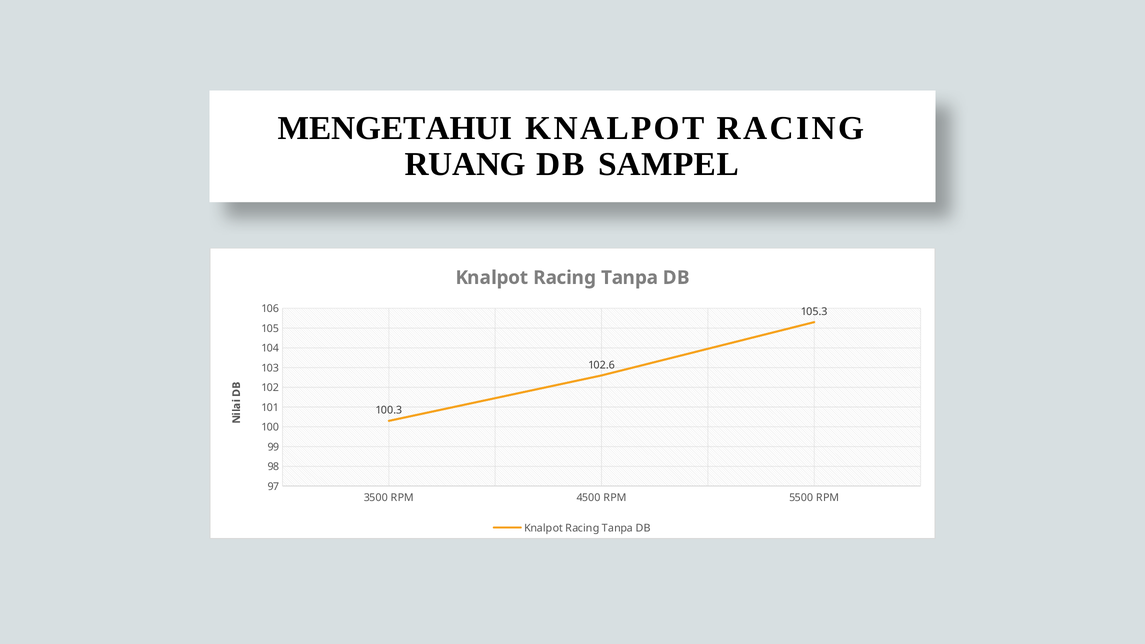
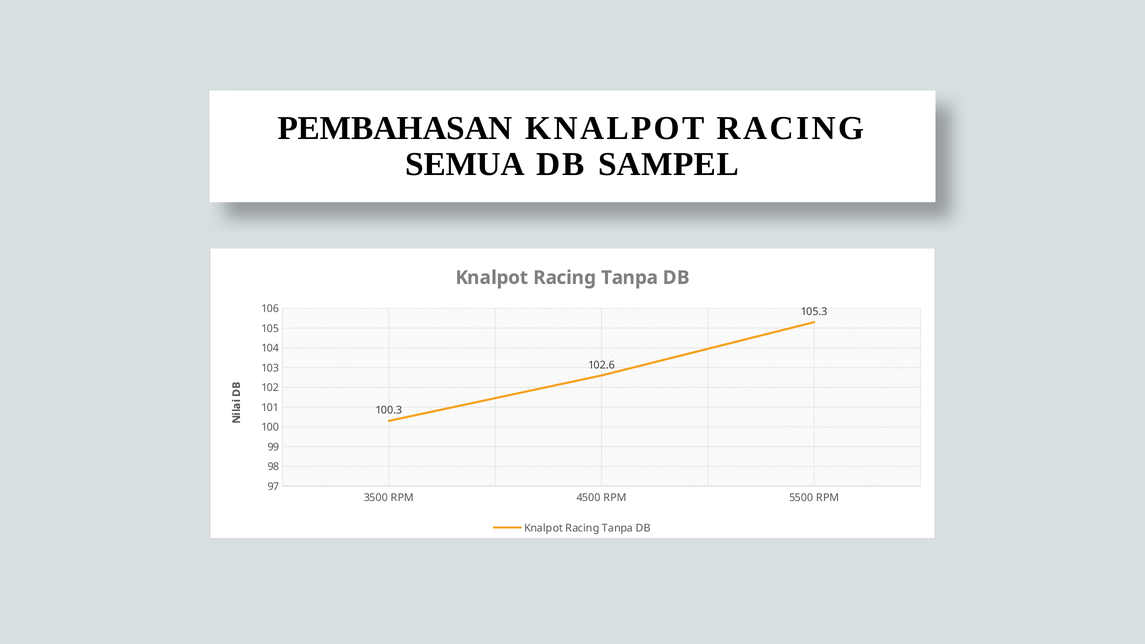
MENGETAHUI: MENGETAHUI -> PEMBAHASAN (395, 128)
RUANG: RUANG -> SEMUA (465, 164)
